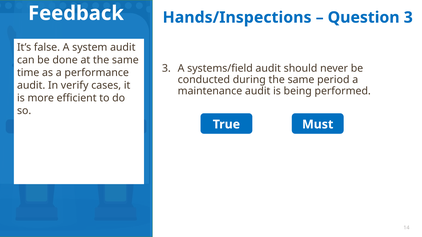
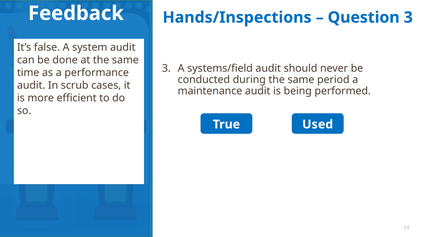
verify: verify -> scrub (75, 85)
Must: Must -> Used (318, 125)
